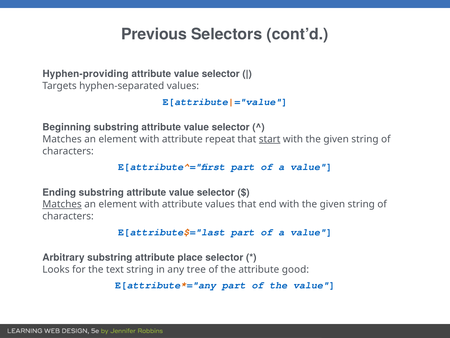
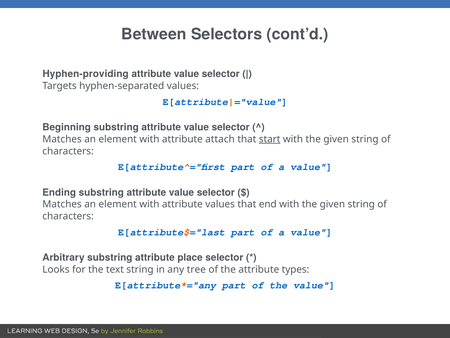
Previous: Previous -> Between (154, 34)
repeat: repeat -> attach (220, 139)
Matches underline: present -> none (62, 204)
good: good -> types (295, 269)
